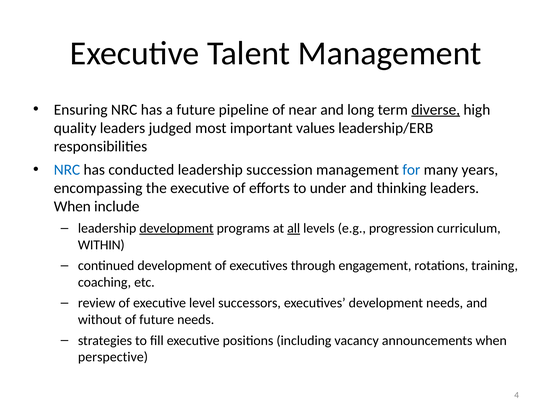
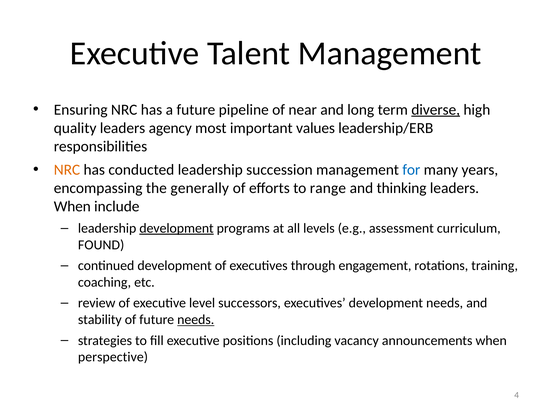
judged: judged -> agency (170, 128)
NRC colour: blue -> orange (67, 170)
the executive: executive -> generally (200, 188)
under: under -> range (328, 188)
all underline: present -> none (294, 228)
progression: progression -> assessment (401, 228)
WITHIN: WITHIN -> FOUND (101, 245)
without: without -> stability (100, 320)
needs underline: none -> present (196, 320)
